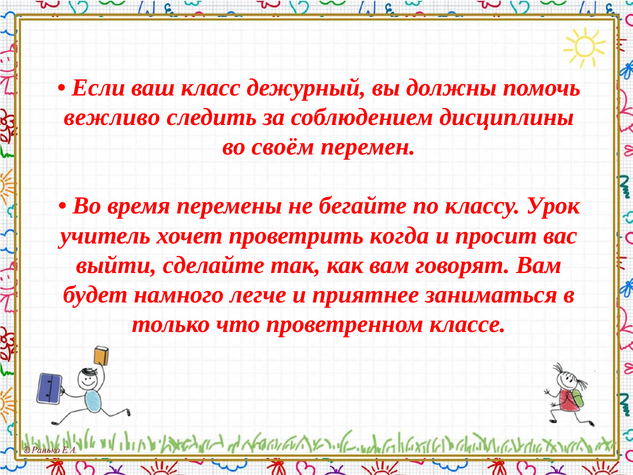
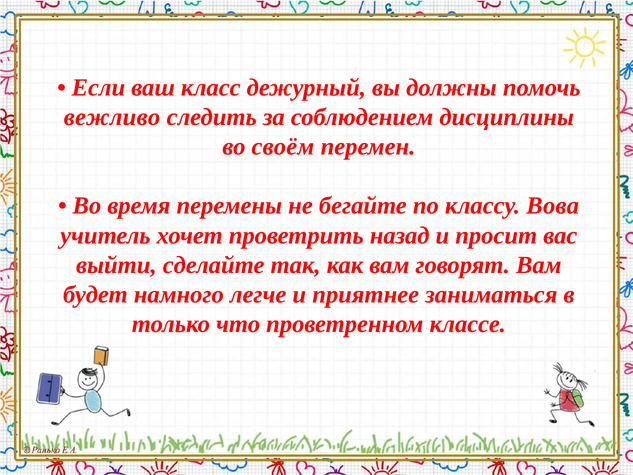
Урок: Урок -> Вова (553, 206)
когда: когда -> назад (400, 235)
